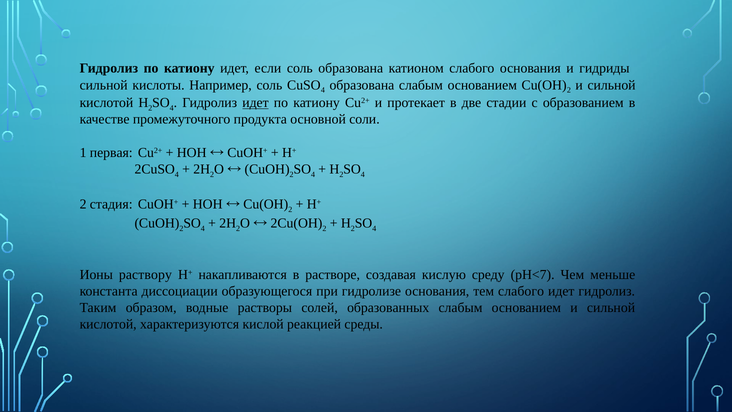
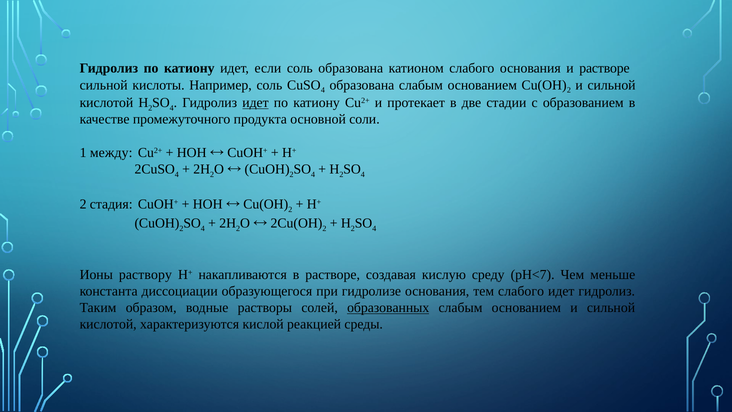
и гидриды: гидриды -> растворе (604, 68)
первая: первая -> между (111, 153)
образованных underline: none -> present (388, 308)
